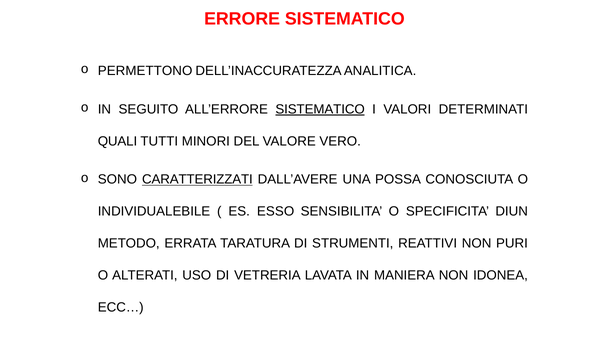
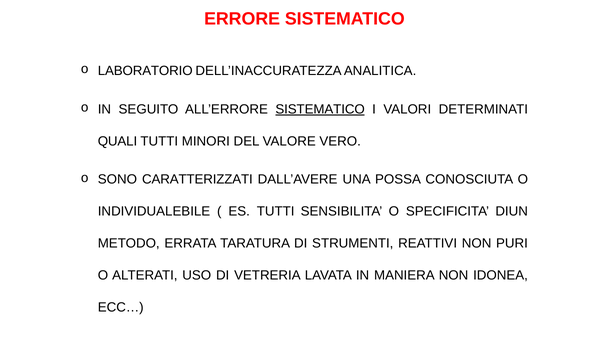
PERMETTONO: PERMETTONO -> LABORATORIO (145, 71)
CARATTERIZZATI underline: present -> none (197, 179)
ES ESSO: ESSO -> TUTTI (276, 211)
